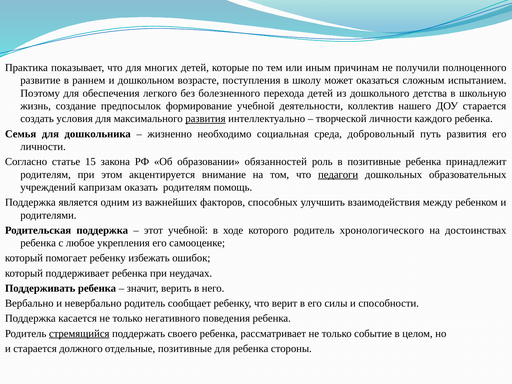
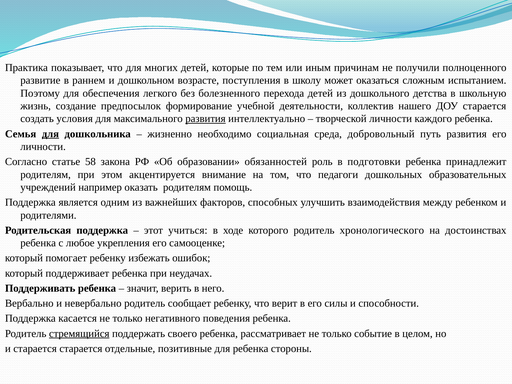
для underline: none -> present (50, 134)
15: 15 -> 58 (90, 162)
в позитивные: позитивные -> подготовки (374, 162)
педагоги underline: present -> none (338, 175)
капризам: капризам -> например (100, 187)
этот учебной: учебной -> учиться (188, 230)
старается должного: должного -> старается (81, 349)
